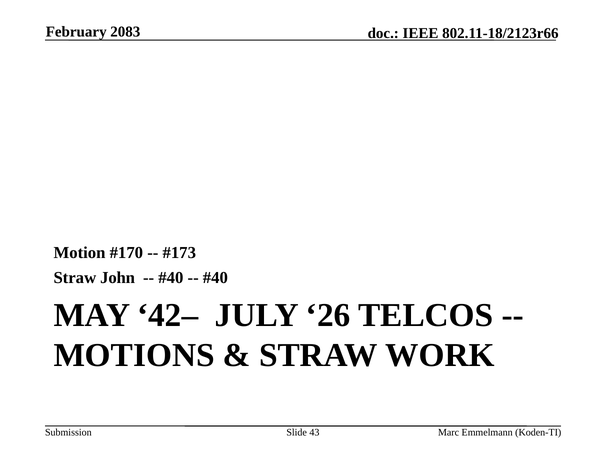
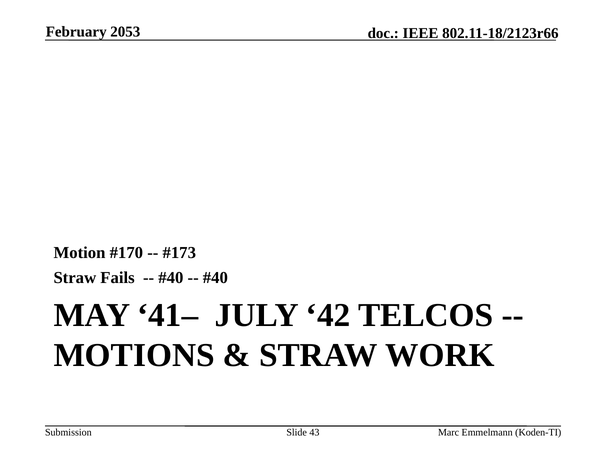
2083: 2083 -> 2053 (125, 32)
John: John -> Fails (118, 278)
42–: 42– -> 41– (168, 315)
26: 26 -> 42 (328, 315)
